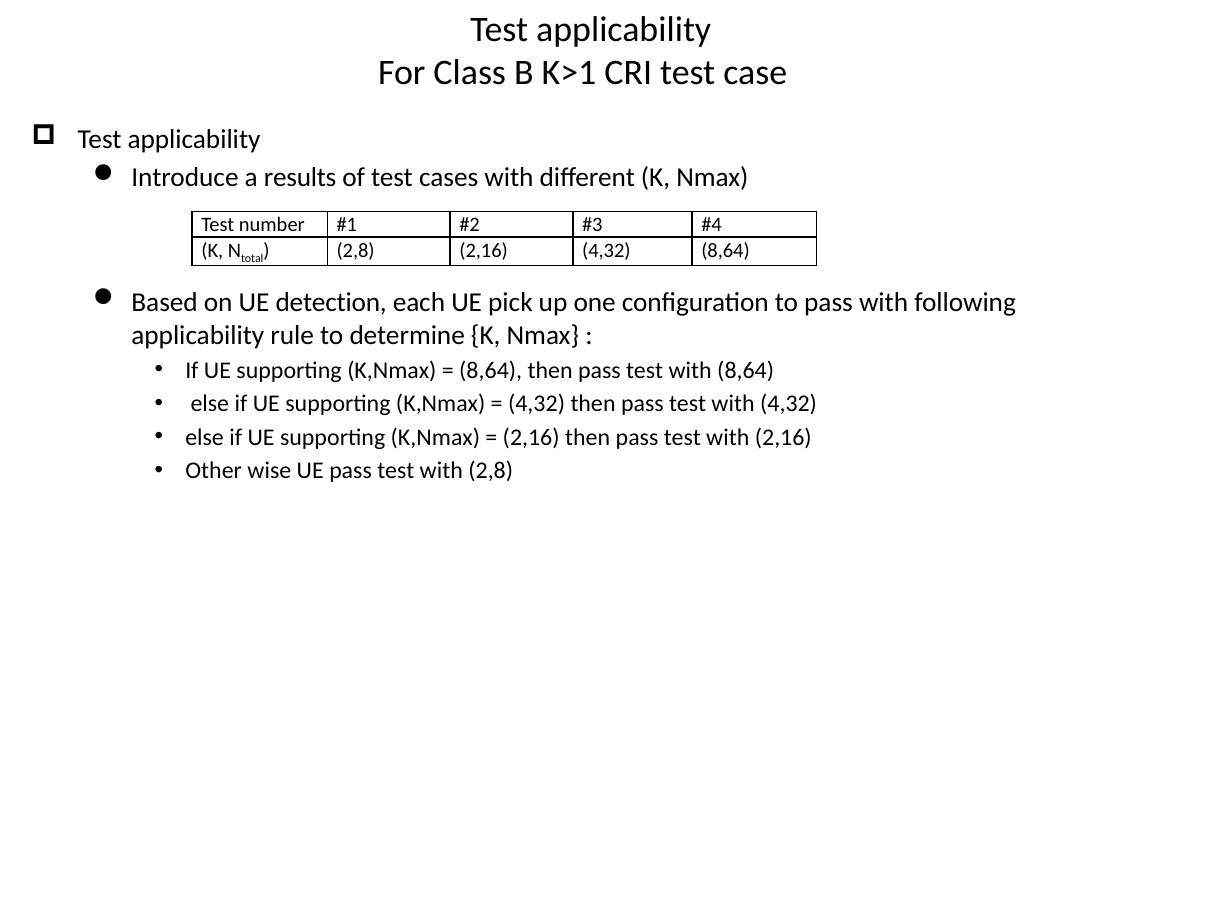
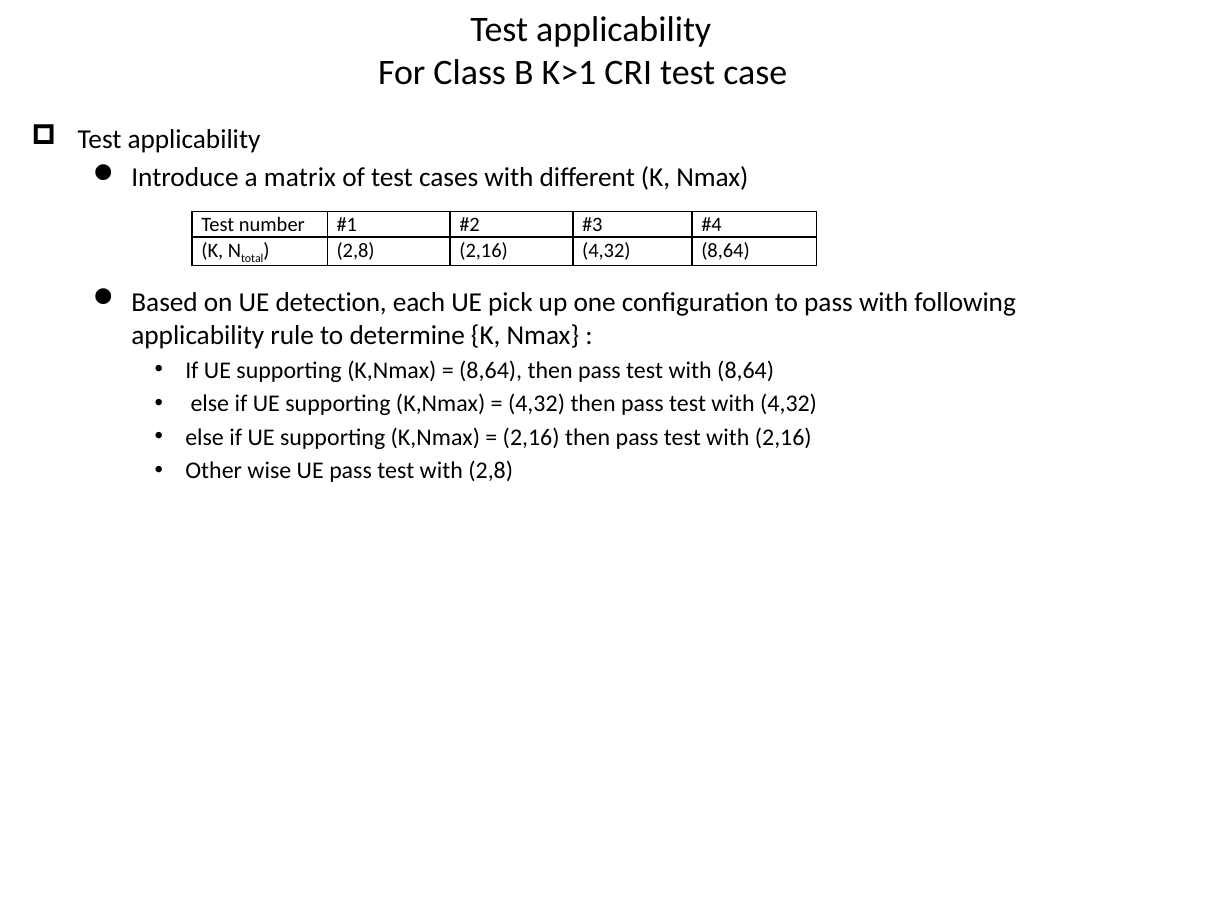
results: results -> matrix (300, 178)
